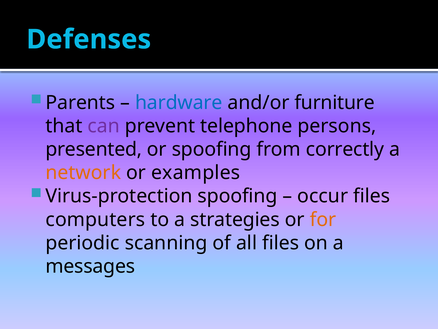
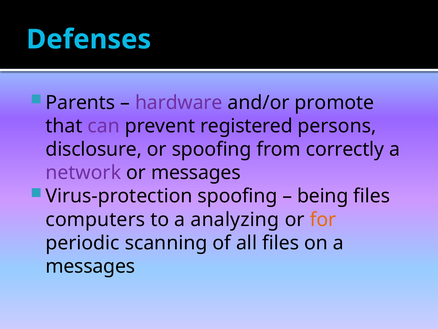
hardware colour: blue -> purple (179, 102)
furniture: furniture -> promote (334, 102)
telephone: telephone -> registered (246, 126)
presented: presented -> disclosure (94, 149)
network colour: orange -> purple (83, 173)
or examples: examples -> messages (196, 173)
occur: occur -> being (323, 196)
strategies: strategies -> analyzing (235, 219)
